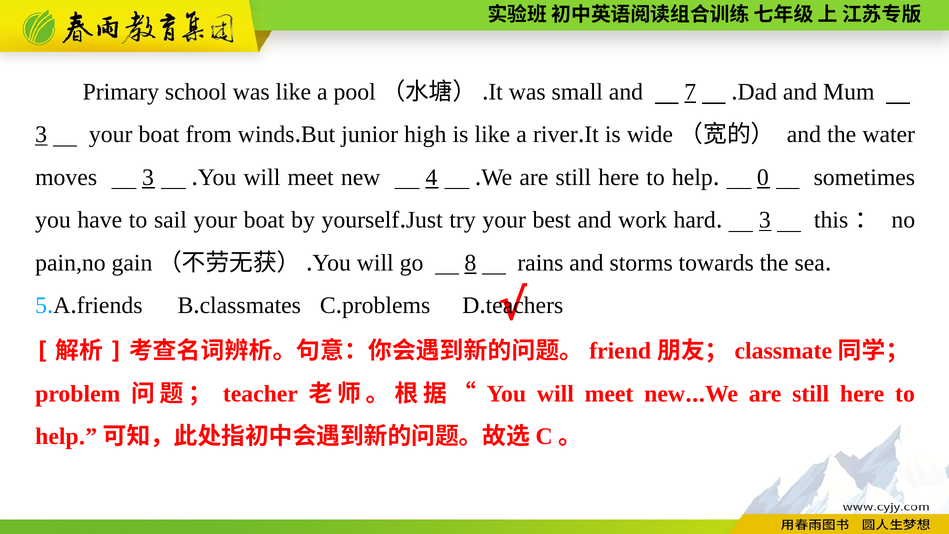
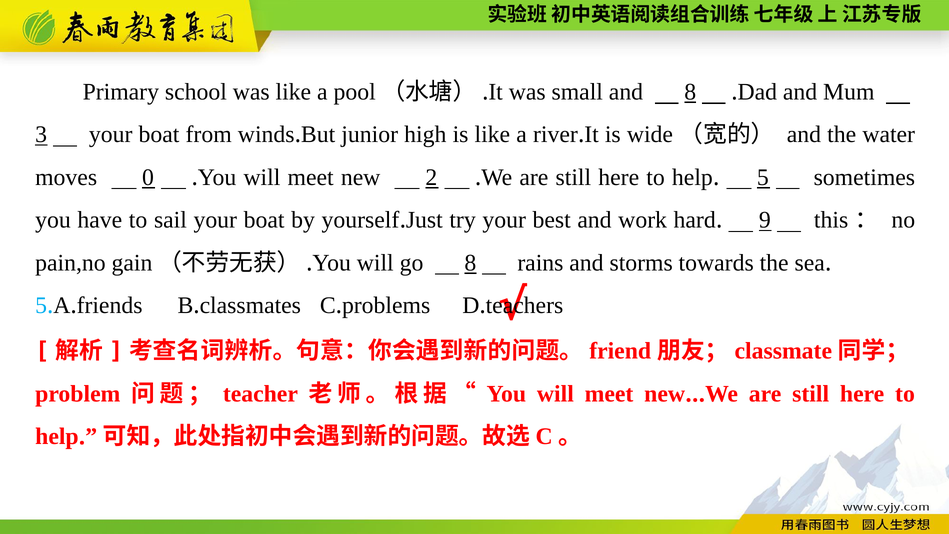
and 7: 7 -> 8 (690, 92)
moves 3: 3 -> 0 (148, 177)
4: 4 -> 2 (431, 177)
0: 0 -> 5 (763, 177)
3: 3 -> 9 (765, 220)
